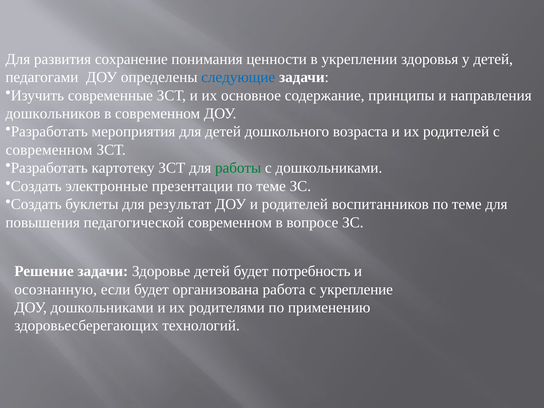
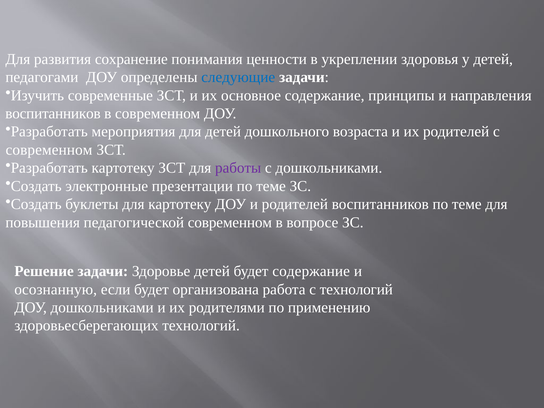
дошкольников: дошкольников -> воспитанников (53, 114)
работы colour: green -> purple (238, 168)
для результат: результат -> картотеку (180, 204)
будет потребность: потребность -> содержание (311, 271)
с укрепление: укрепление -> технологий (356, 289)
